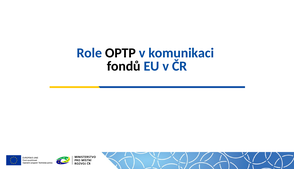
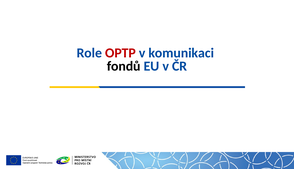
OPTP colour: black -> red (120, 53)
